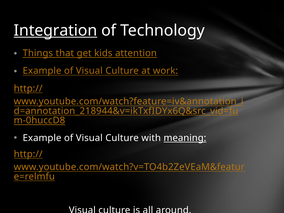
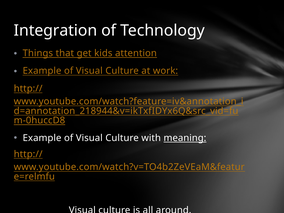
Integration underline: present -> none (56, 30)
